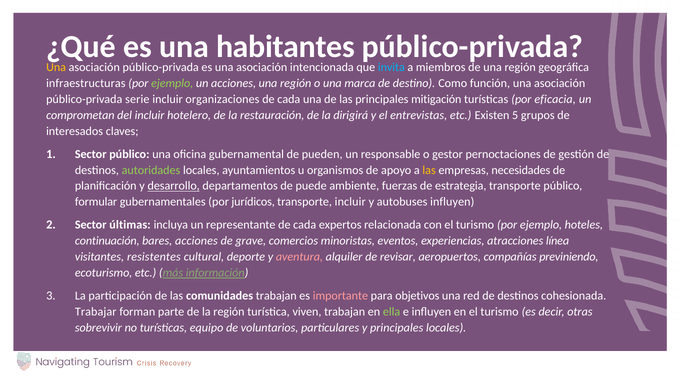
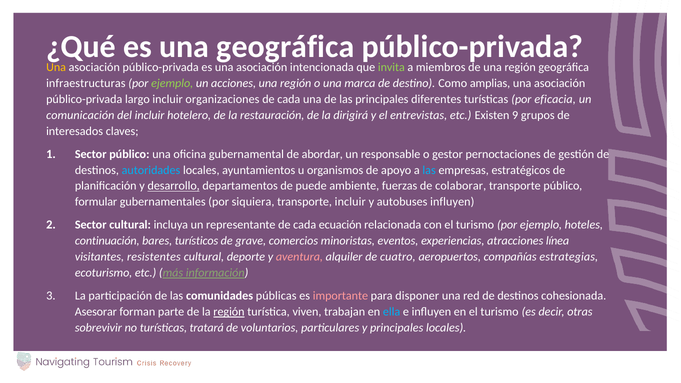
una habitantes: habitantes -> geográfica (285, 47)
invita colour: light blue -> light green (391, 67)
función: función -> amplias (490, 83)
serie: serie -> largo (137, 99)
mitigación: mitigación -> diferentes (436, 99)
comprometan: comprometan -> comunicación (80, 115)
5: 5 -> 9 (515, 115)
pueden: pueden -> abordar (322, 154)
autoridades colour: light green -> light blue (151, 170)
las colour: yellow -> light blue (429, 170)
necesidades: necesidades -> estratégicos (521, 170)
estrategia: estrategia -> colaborar (461, 186)
jurídicos: jurídicos -> siquiera (253, 202)
Sector últimas: últimas -> cultural (130, 225)
expertos: expertos -> ecuación (340, 225)
bares acciones: acciones -> turísticos (197, 241)
revisar: revisar -> cuatro (398, 257)
previniendo: previniendo -> estrategias (569, 257)
comunidades trabajan: trabajan -> públicas (276, 296)
objetivos: objetivos -> disponer (417, 296)
Trabajar: Trabajar -> Asesorar (96, 312)
región underline: none -> present (229, 312)
ella colour: light green -> light blue (392, 312)
equipo: equipo -> tratará (207, 328)
